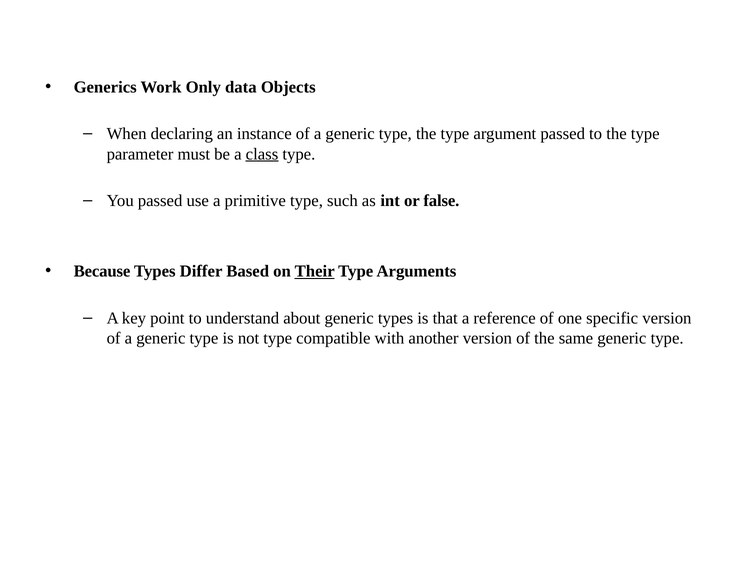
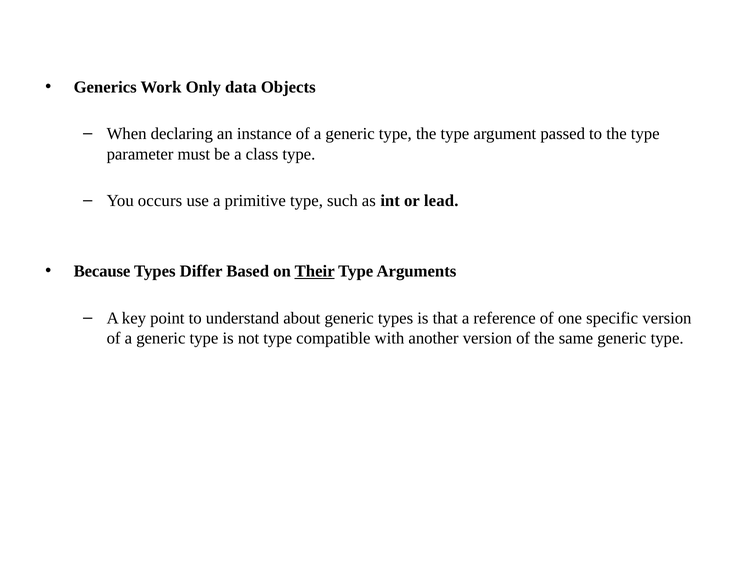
class underline: present -> none (262, 154)
You passed: passed -> occurs (160, 201)
false: false -> lead (441, 201)
